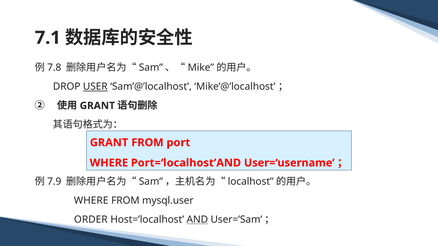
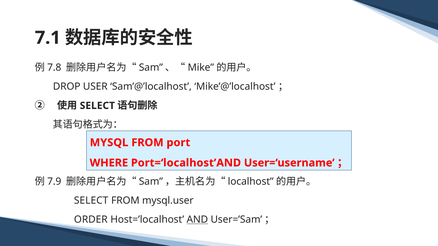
USER underline: present -> none (95, 87)
GRANT: GRANT -> SELECT (97, 106)
GRANT: GRANT -> MYSQL (109, 143)
WHERE: WHERE -> SELECT (91, 201)
